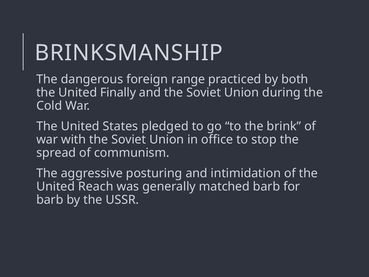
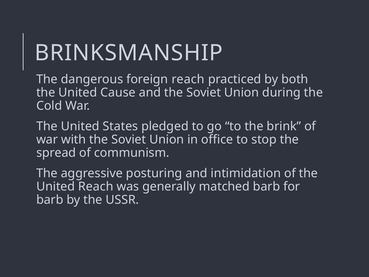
foreign range: range -> reach (188, 79)
Finally: Finally -> Cause (118, 92)
